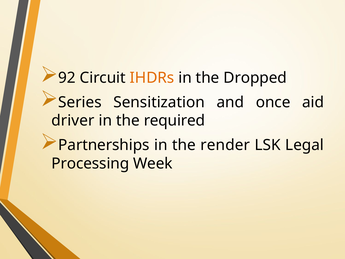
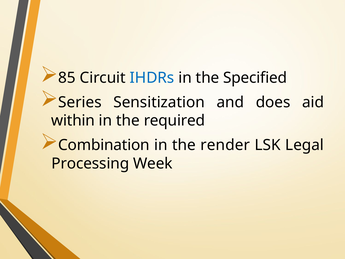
92: 92 -> 85 (67, 78)
IHDRs colour: orange -> blue (152, 78)
Dropped: Dropped -> Specified (255, 78)
once: once -> does (273, 102)
driver: driver -> within (73, 121)
Partnerships: Partnerships -> Combination (104, 145)
